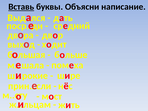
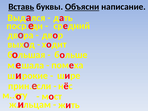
Объясни underline: none -> present (82, 7)
